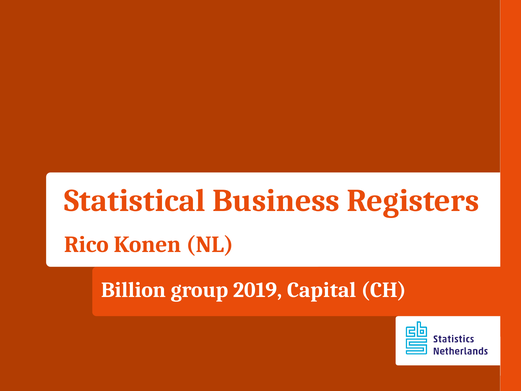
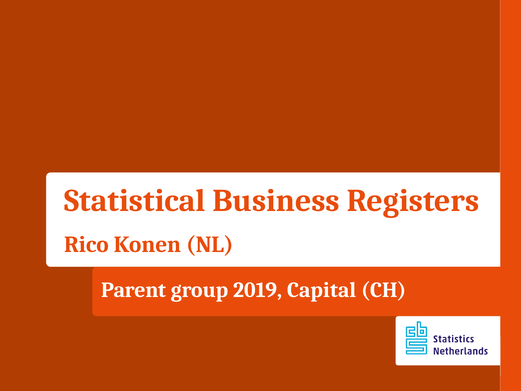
Billion: Billion -> Parent (134, 290)
